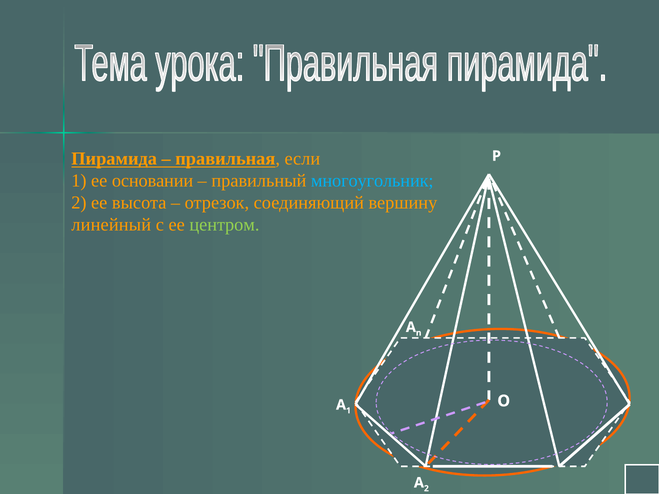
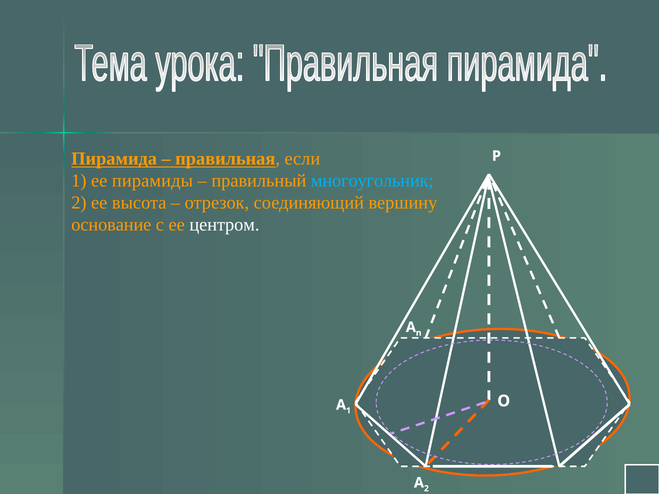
основании: основании -> пирамиды (152, 181)
линейный: линейный -> основание (111, 225)
центром colour: light green -> white (224, 225)
